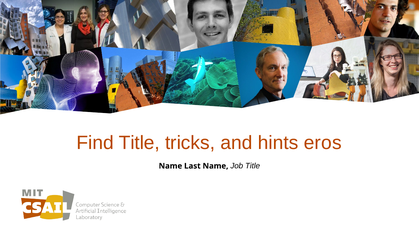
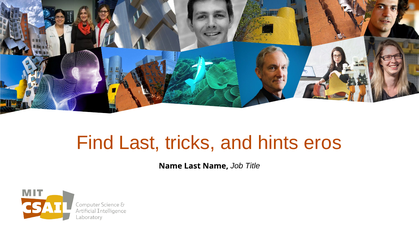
Find Title: Title -> Last (139, 143)
